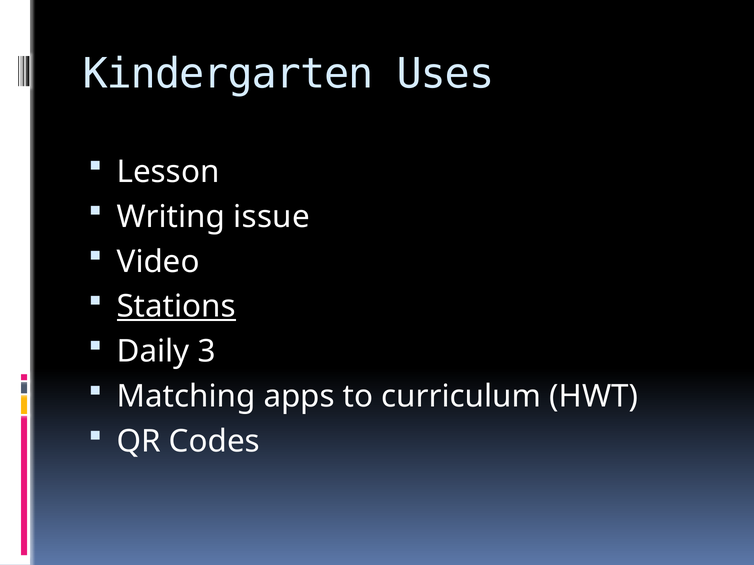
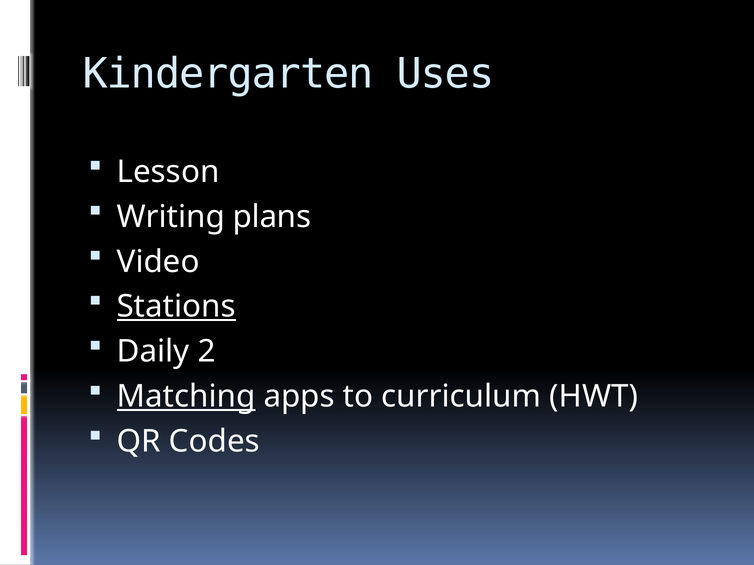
issue: issue -> plans (272, 217)
3: 3 -> 2 (207, 352)
Matching underline: none -> present (186, 397)
